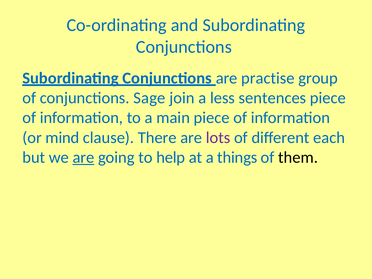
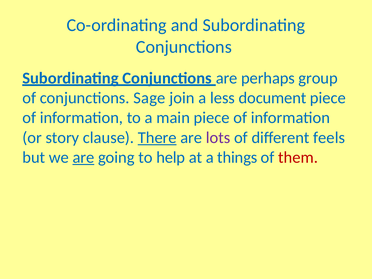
practise: practise -> perhaps (268, 78)
sentences: sentences -> document (273, 98)
mind: mind -> story (62, 138)
There underline: none -> present (157, 138)
each: each -> feels (329, 138)
them colour: black -> red (298, 157)
